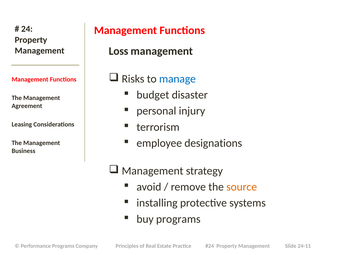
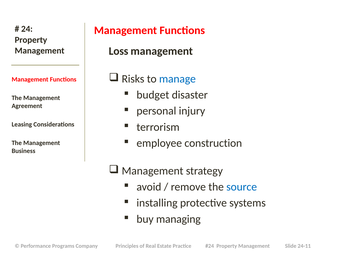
designations: designations -> construction (213, 143)
source colour: orange -> blue (242, 187)
buy programs: programs -> managing (178, 219)
